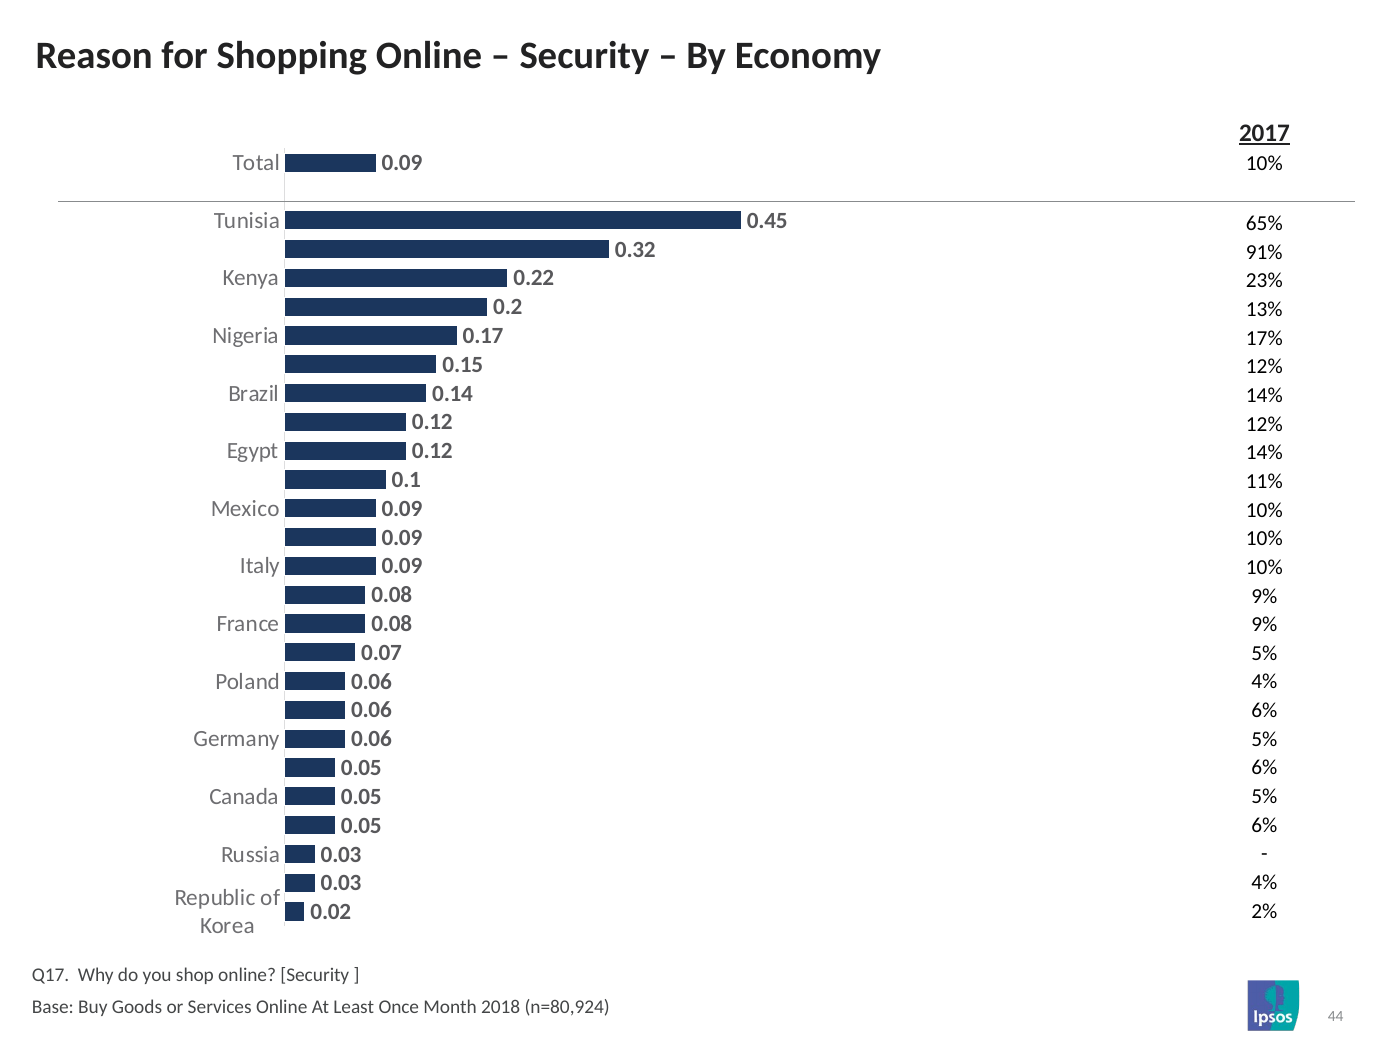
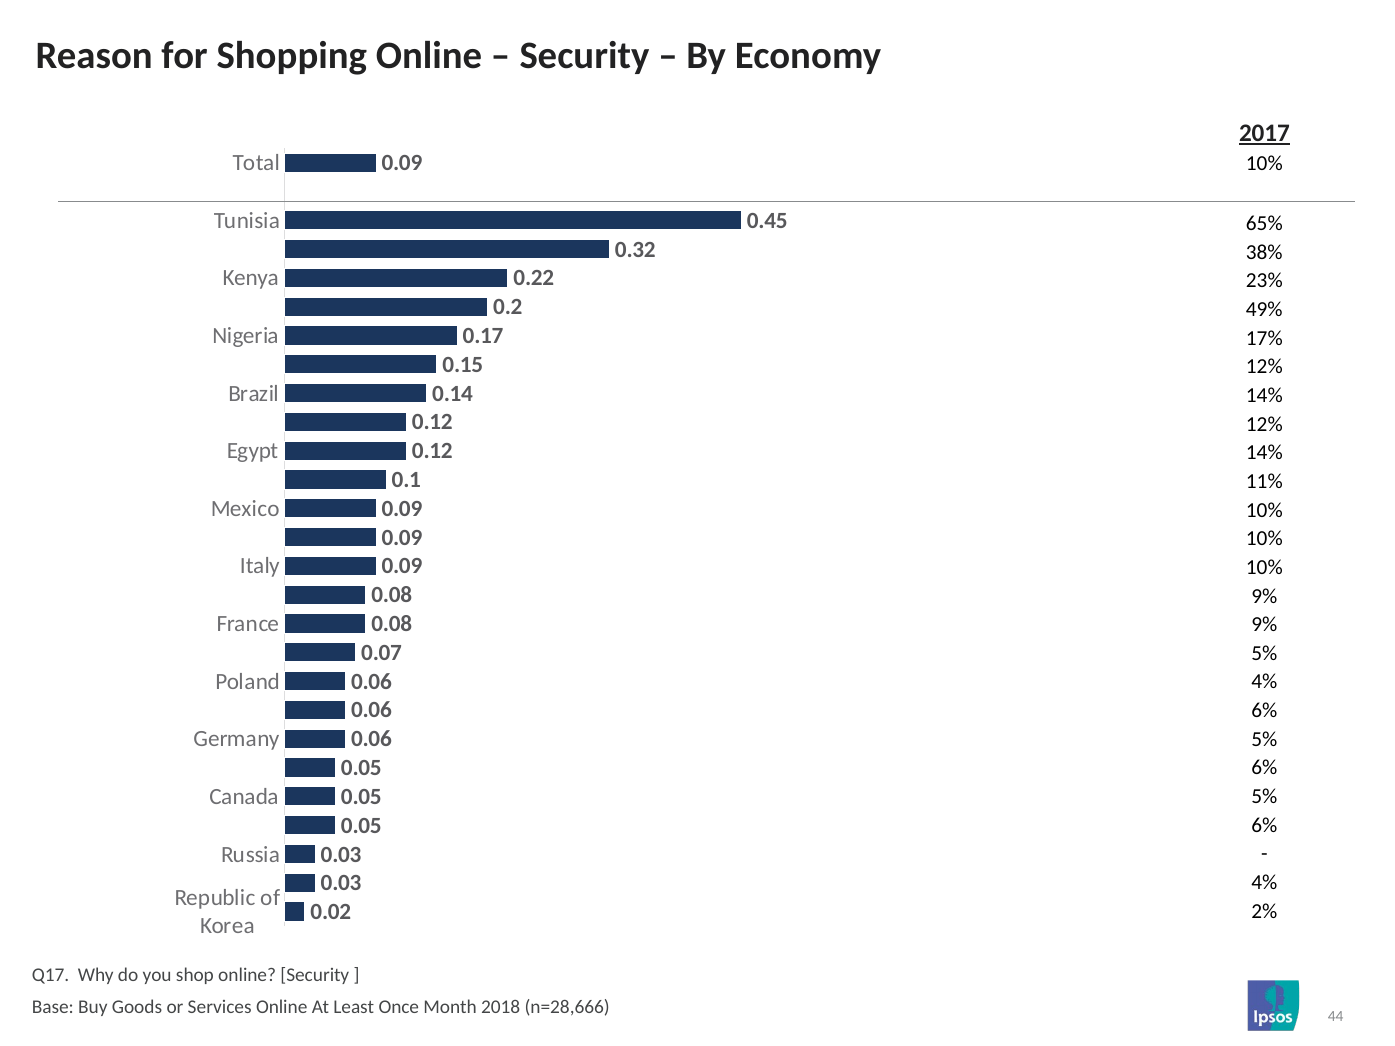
91%: 91% -> 38% (1264, 252)
13%: 13% -> 49% (1264, 309)
n=80,924: n=80,924 -> n=28,666 (567, 1007)
